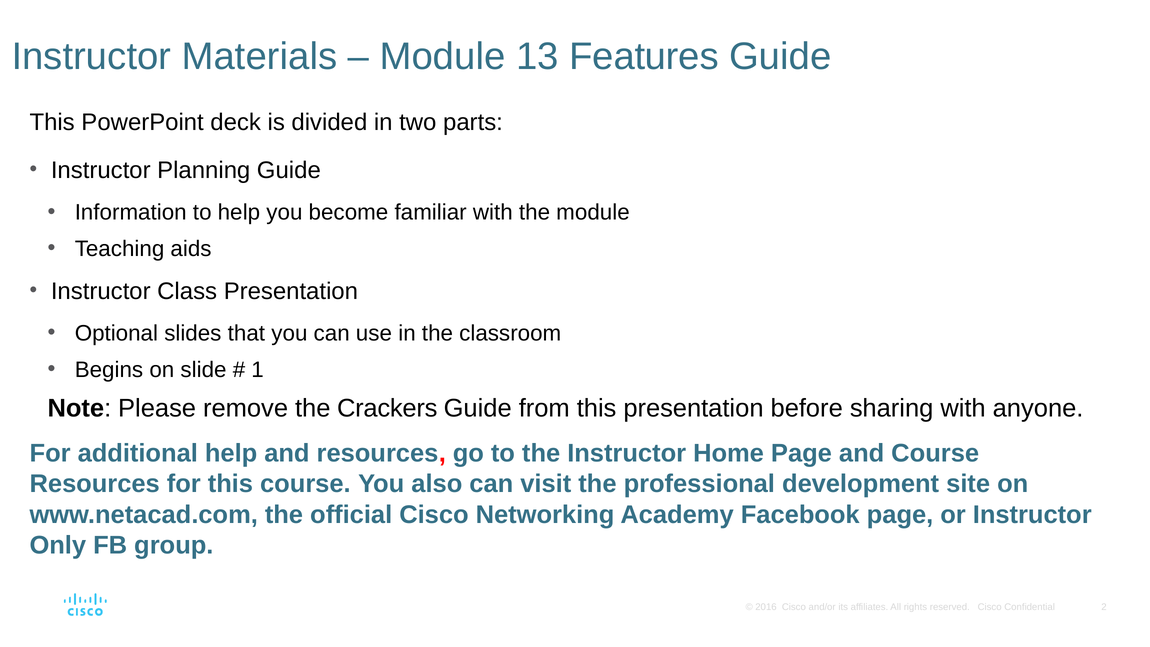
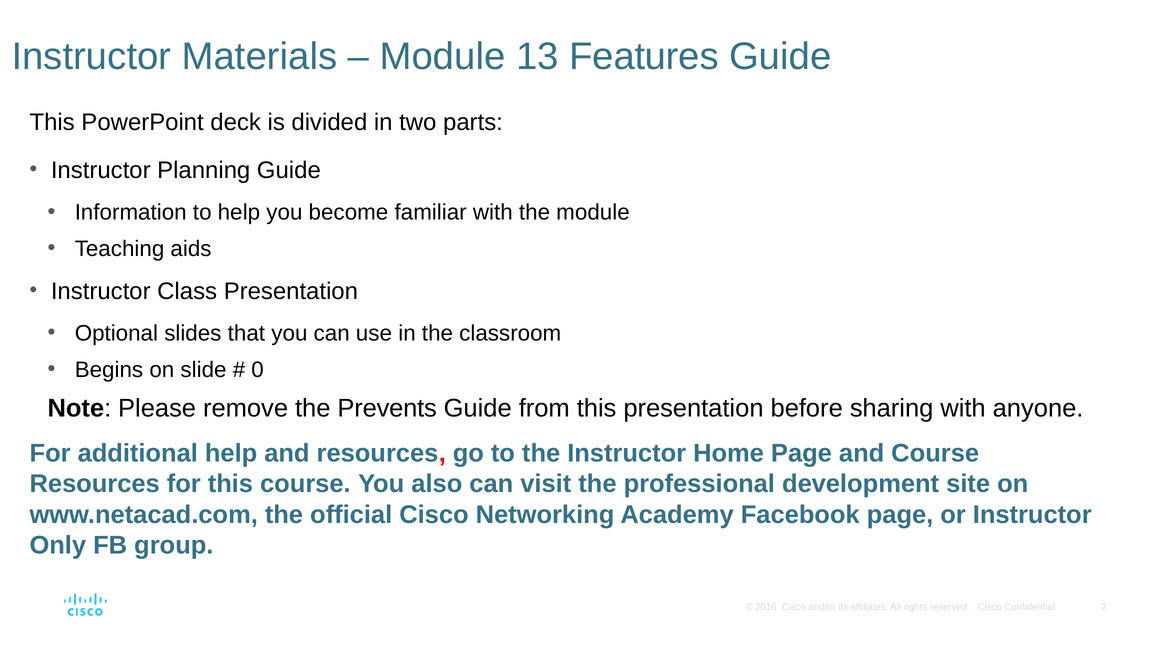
1: 1 -> 0 (258, 370)
Crackers: Crackers -> Prevents (387, 408)
